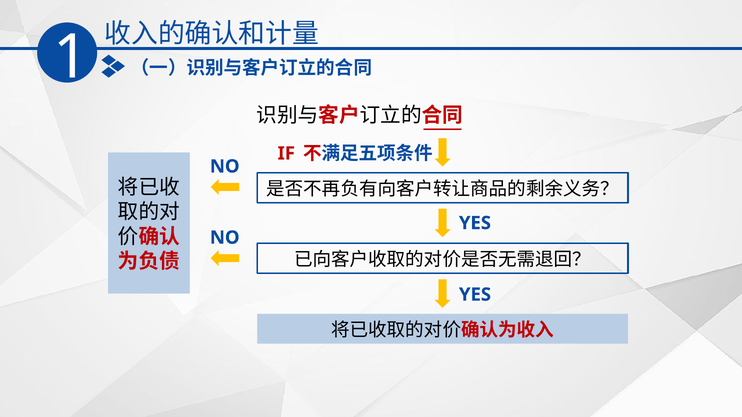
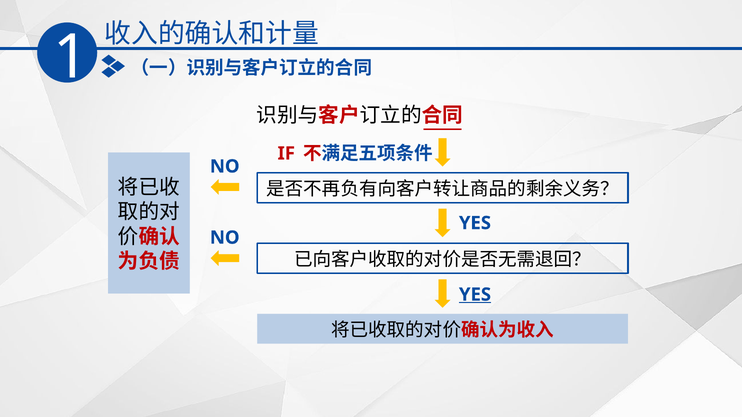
YES underline: none -> present (475, 295)
